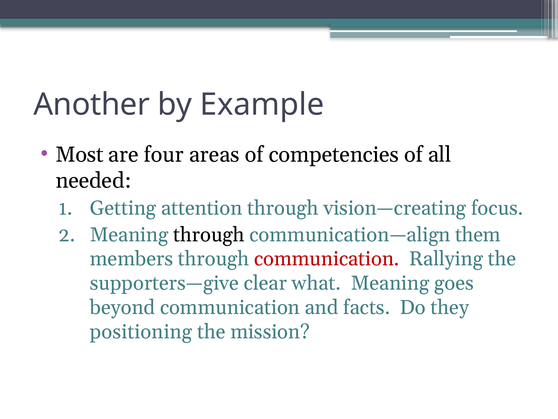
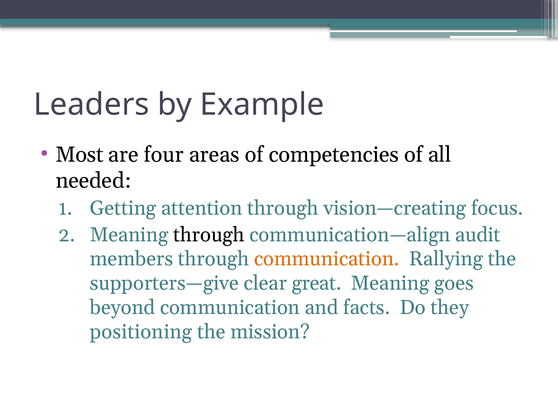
Another: Another -> Leaders (91, 104)
them: them -> audit (478, 234)
communication colour: red -> orange (327, 259)
what: what -> great (317, 283)
